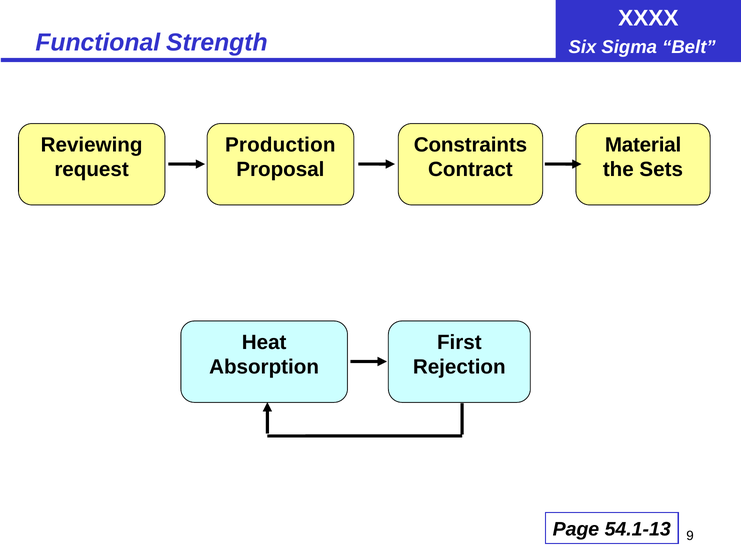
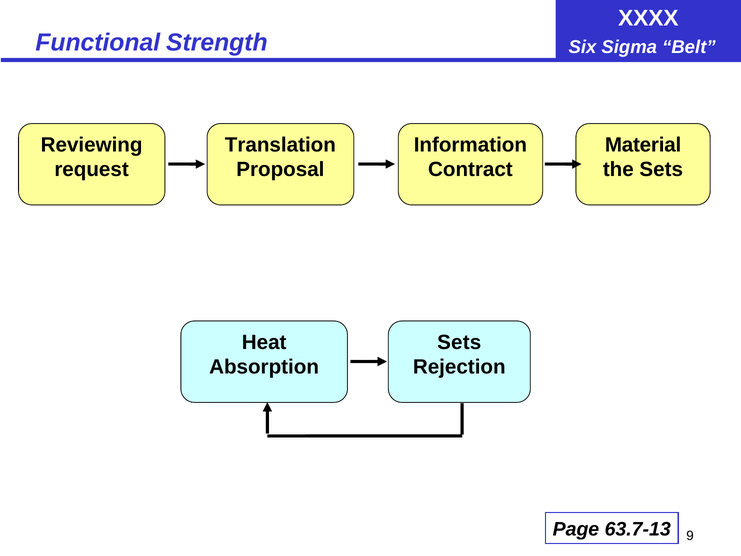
Production: Production -> Translation (280, 145)
Constraints: Constraints -> Information (470, 145)
First: First -> Sets (459, 342)
54.1-13: 54.1-13 -> 63.7-13 (638, 529)
